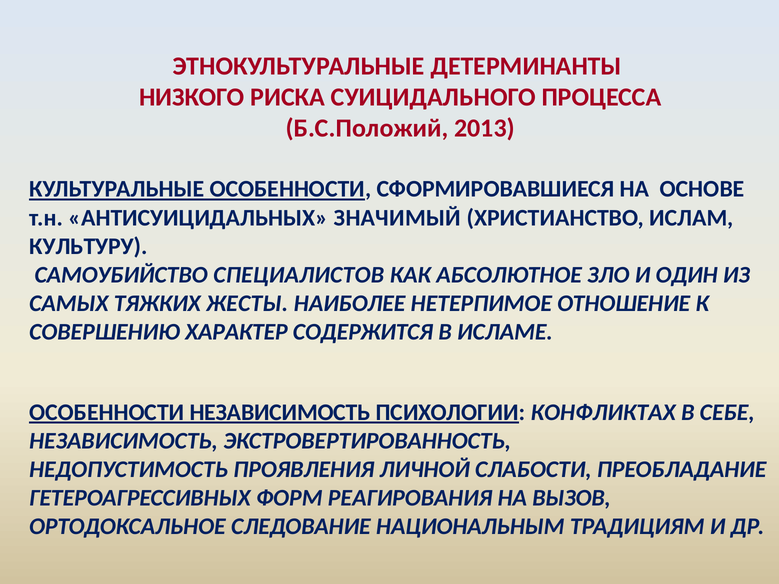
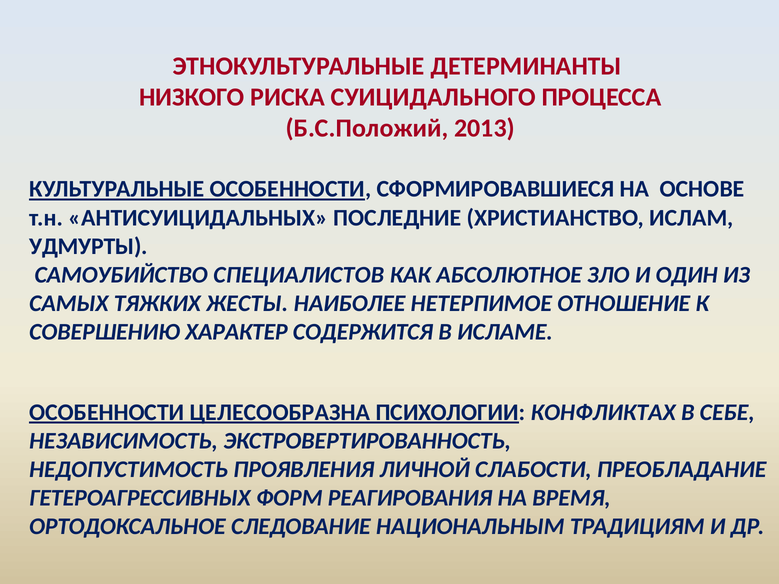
ЗНАЧИМЫЙ: ЗНАЧИМЫЙ -> ПОСЛЕДНИЕ (397, 218)
КУЛЬТУРУ: КУЛЬТУРУ -> УДМУРТЫ (88, 246)
ОСОБЕННОСТИ НЕЗАВИСИМОСТЬ: НЕЗАВИСИМОСТЬ -> ЦЕЛЕСООБРАЗНА (280, 412)
ВЫЗОВ: ВЫЗОВ -> ВРЕМЯ (571, 498)
